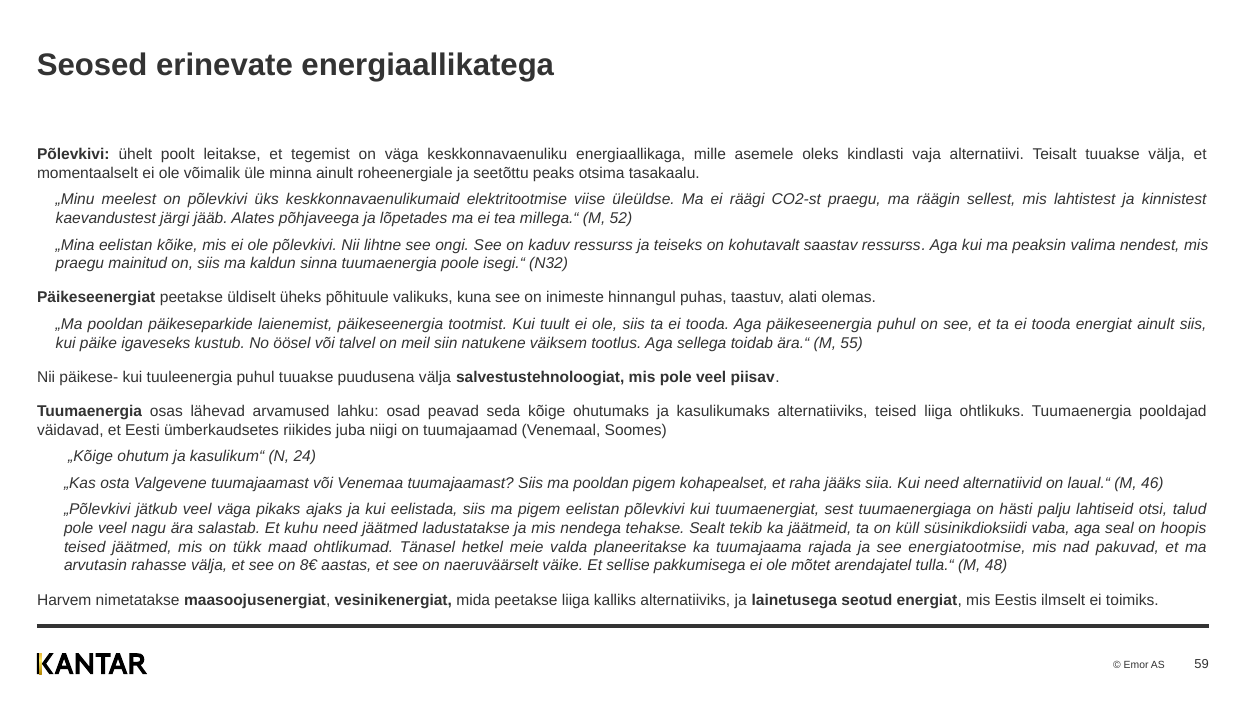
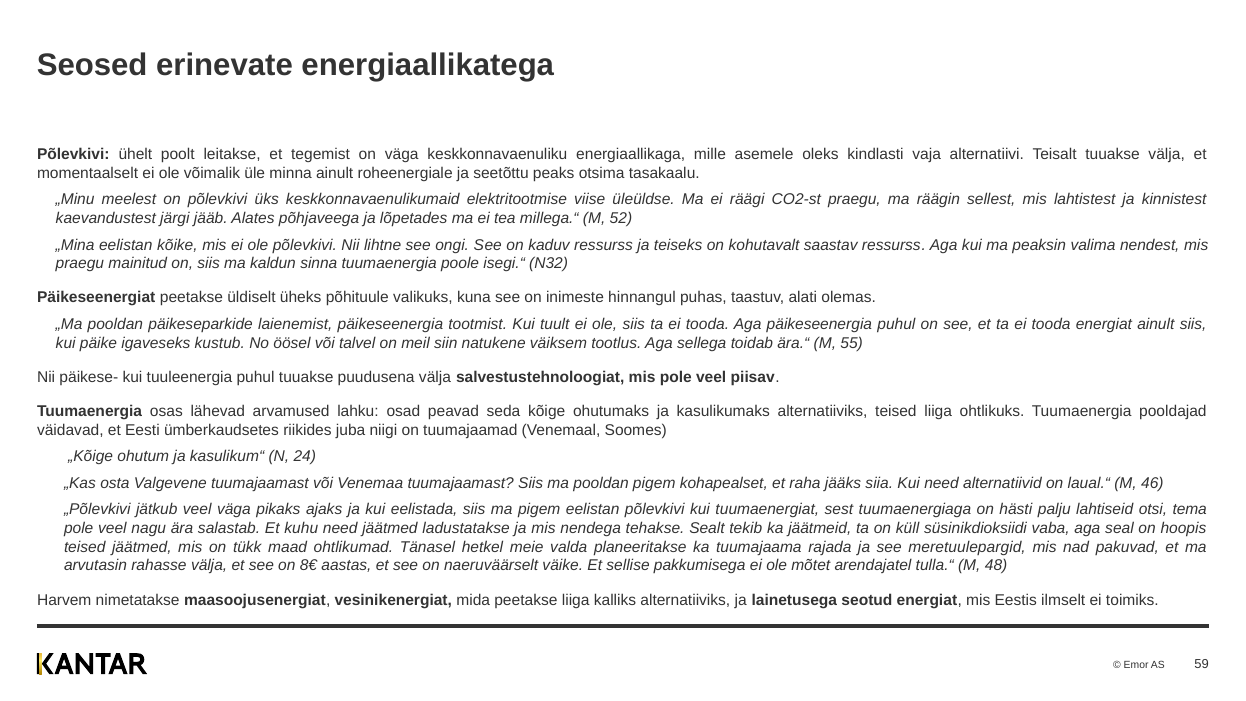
talud: talud -> tema (1190, 510)
energiatootmise: energiatootmise -> meretuulepargid (967, 547)
